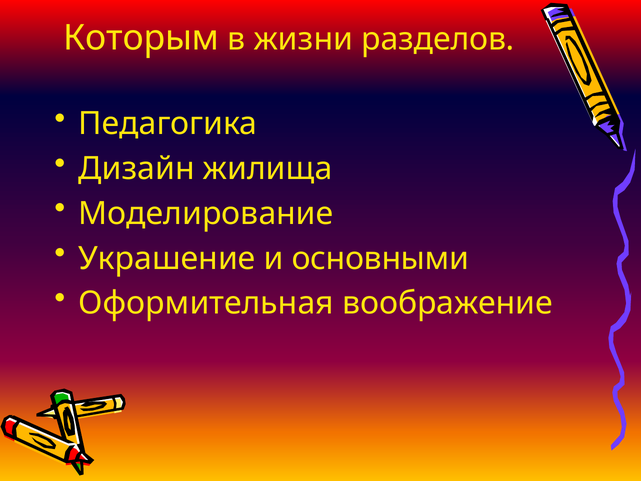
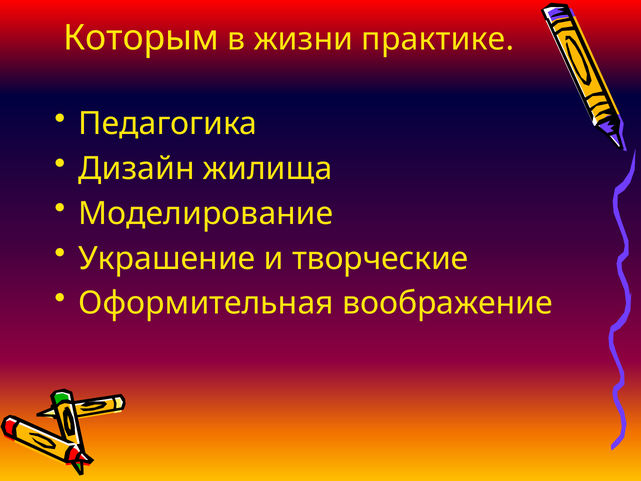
разделов: разделов -> практике (438, 39)
основными: основными -> творческие (380, 258)
